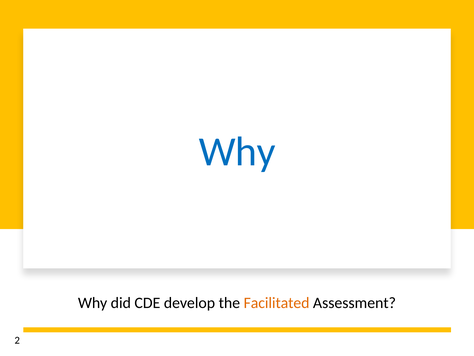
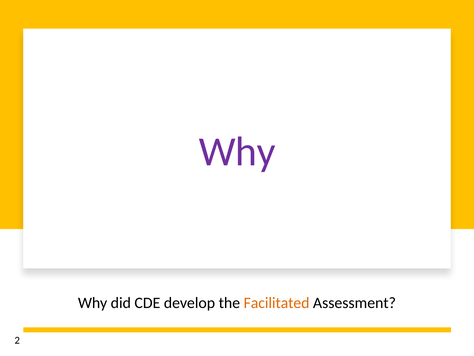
Why colour: blue -> purple (237, 152)
